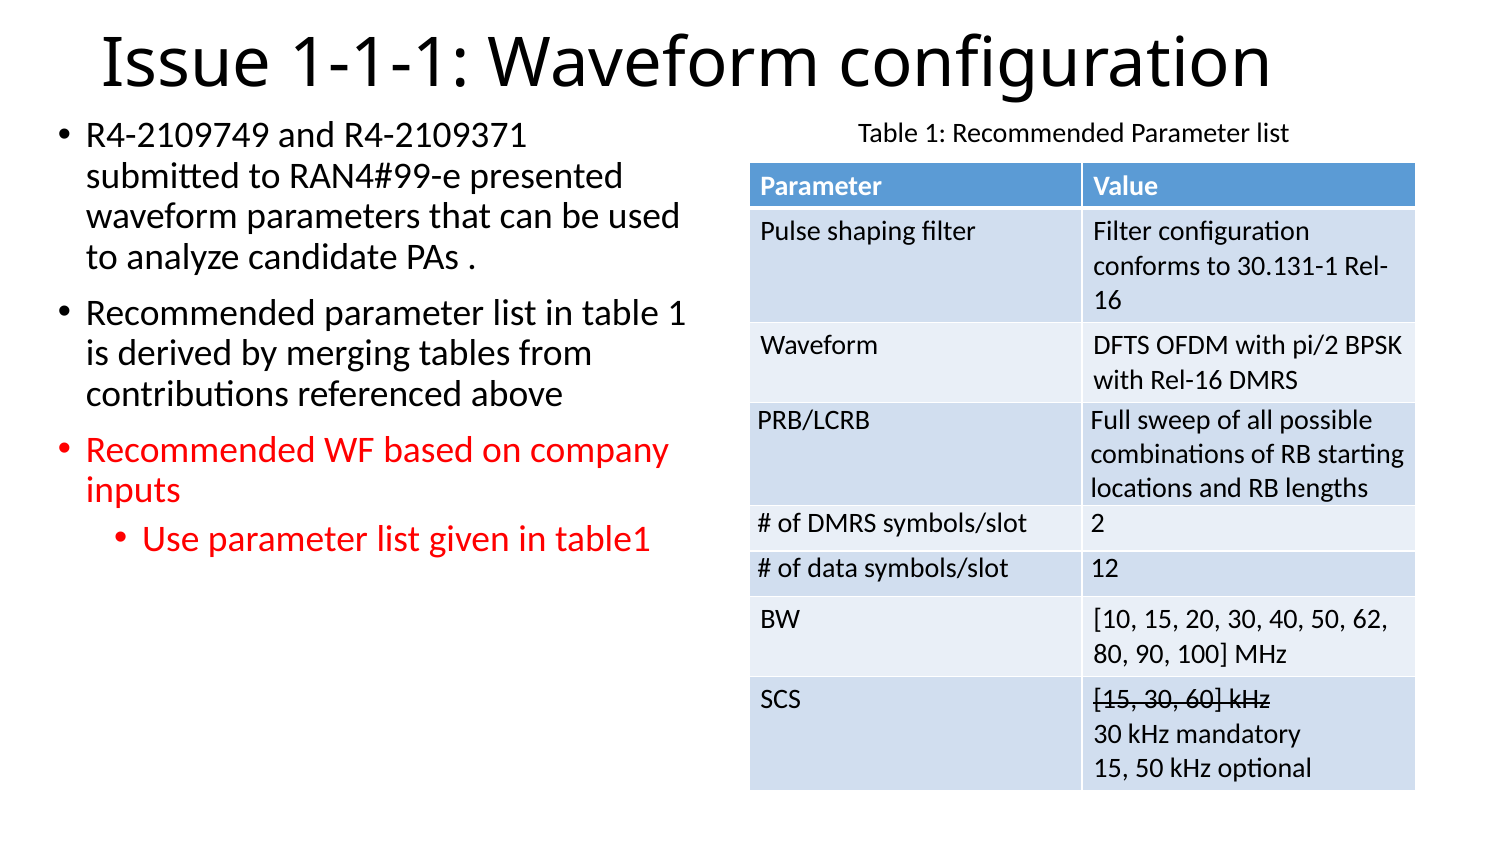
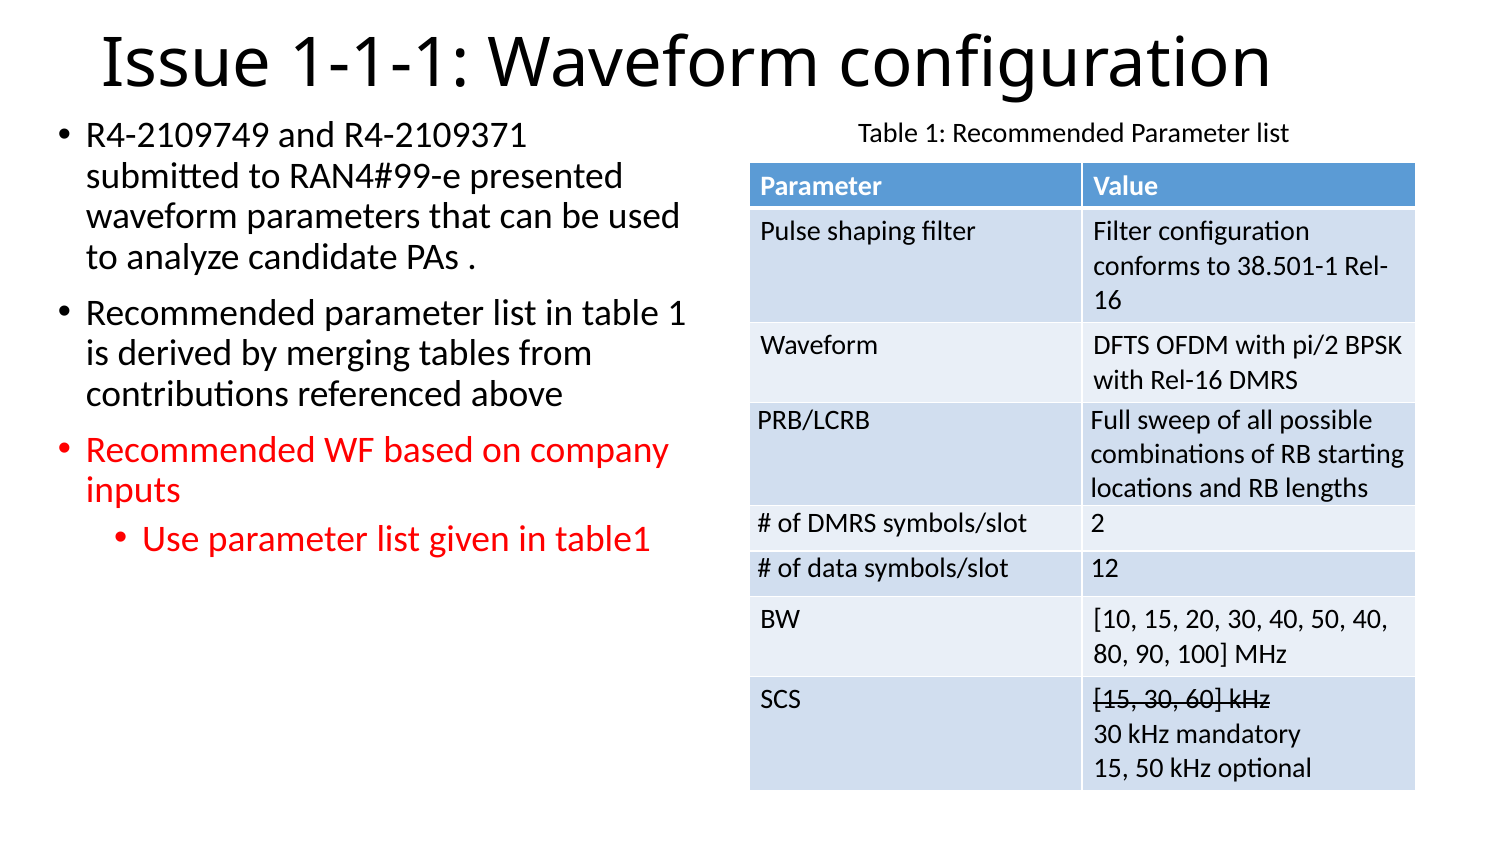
30.131-1: 30.131-1 -> 38.501-1 (1287, 266)
50 62: 62 -> 40 (1370, 620)
